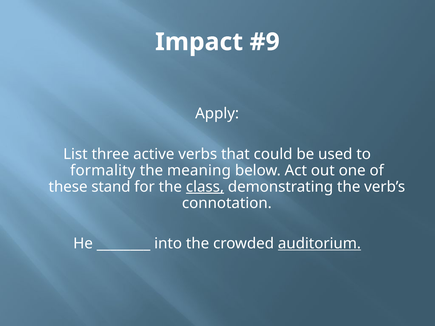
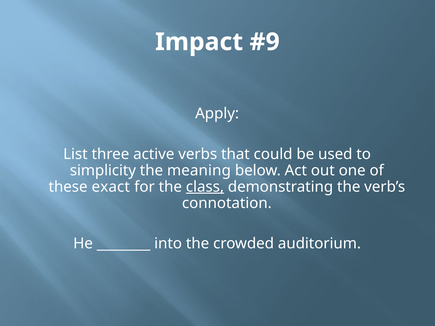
formality: formality -> simplicity (103, 171)
stand: stand -> exact (111, 187)
auditorium underline: present -> none (319, 244)
